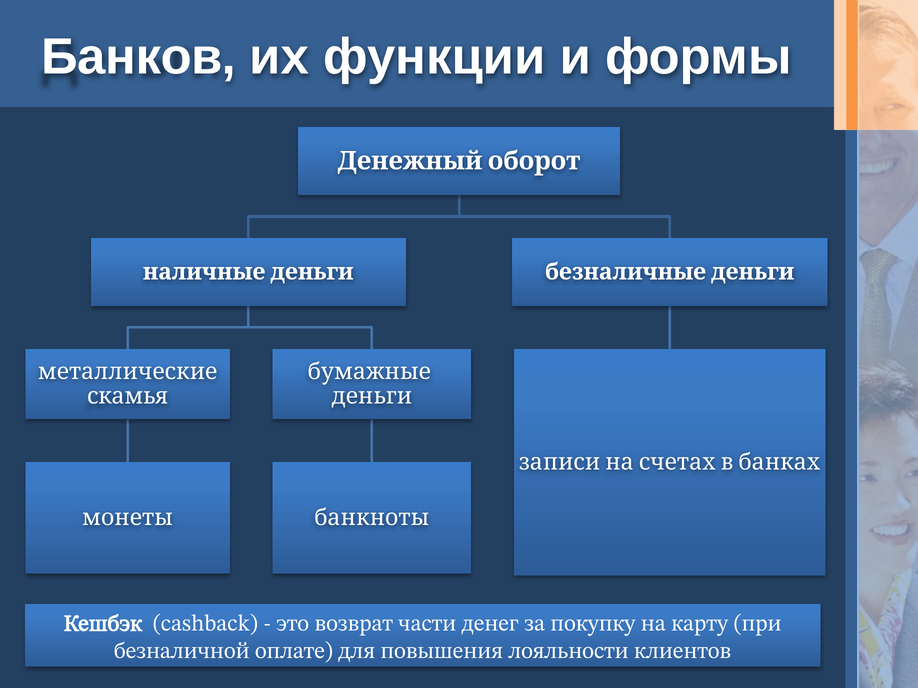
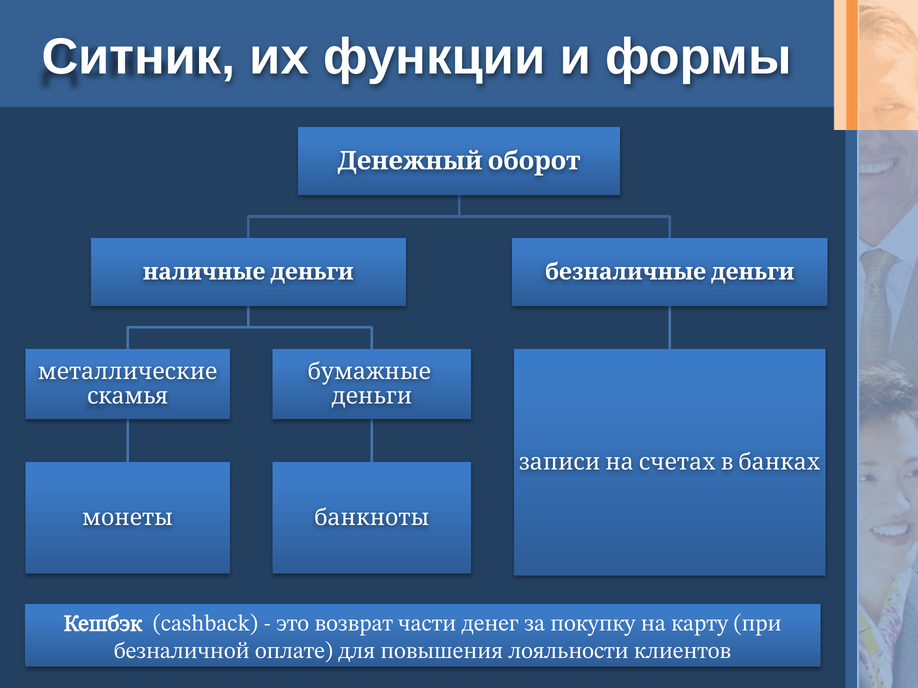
Банков: Банков -> Ситник (138, 57)
